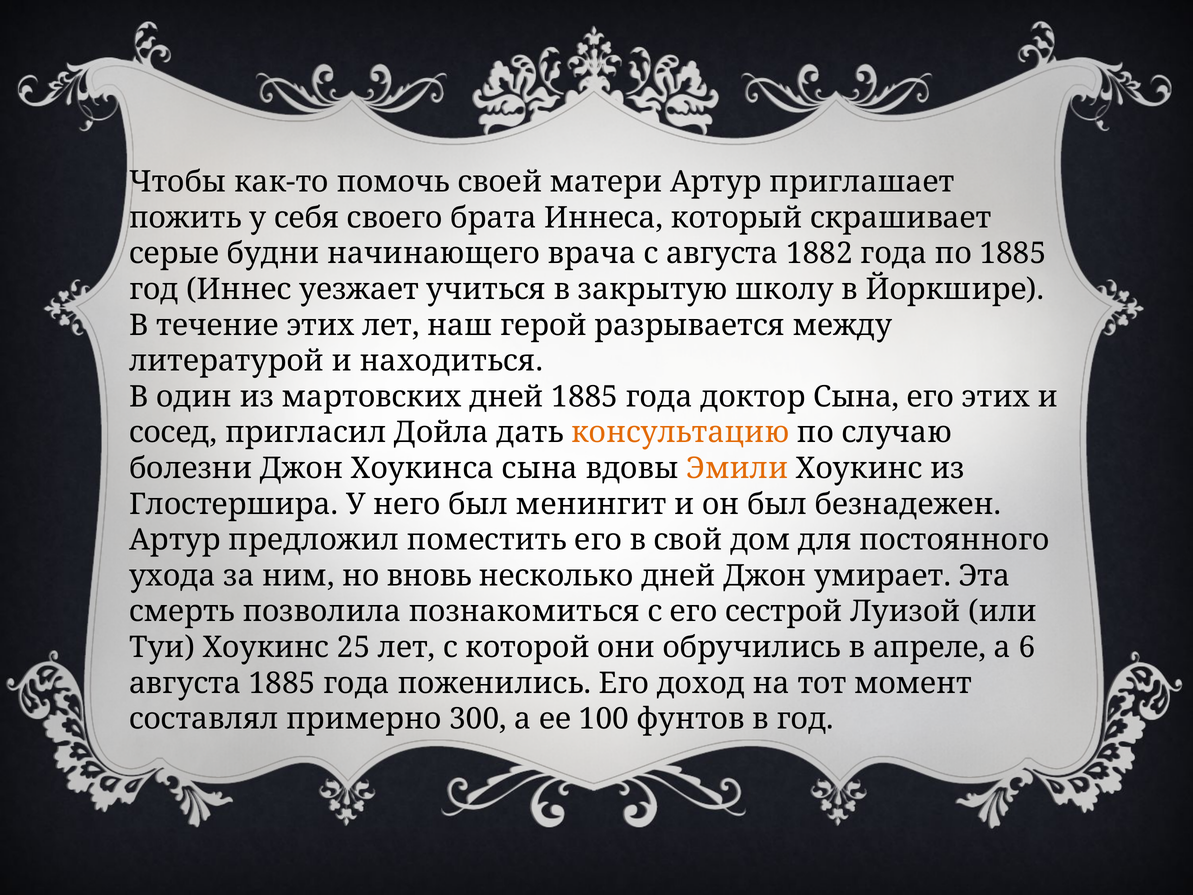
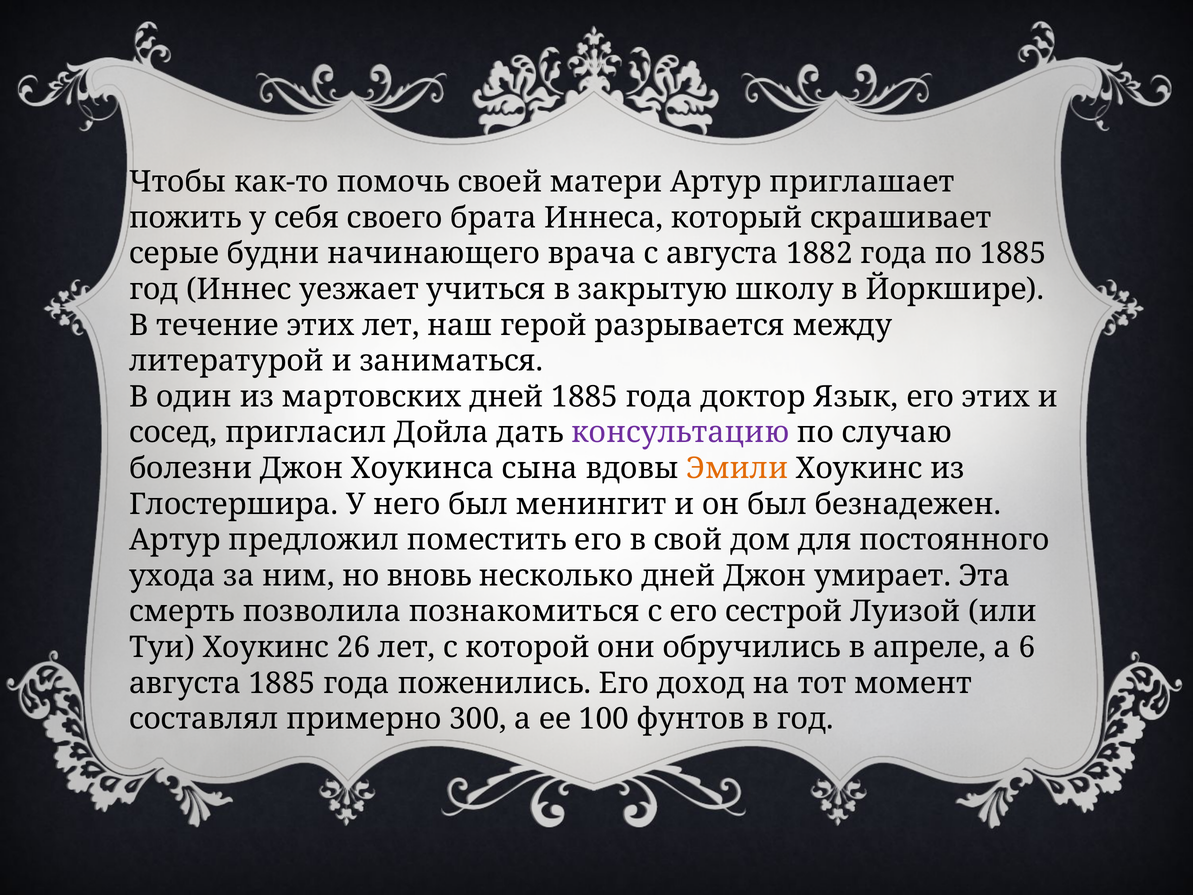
находиться: находиться -> заниматься (452, 361)
доктор Сына: Сына -> Язык (856, 397)
консультацию colour: orange -> purple (680, 432)
25: 25 -> 26 (354, 647)
